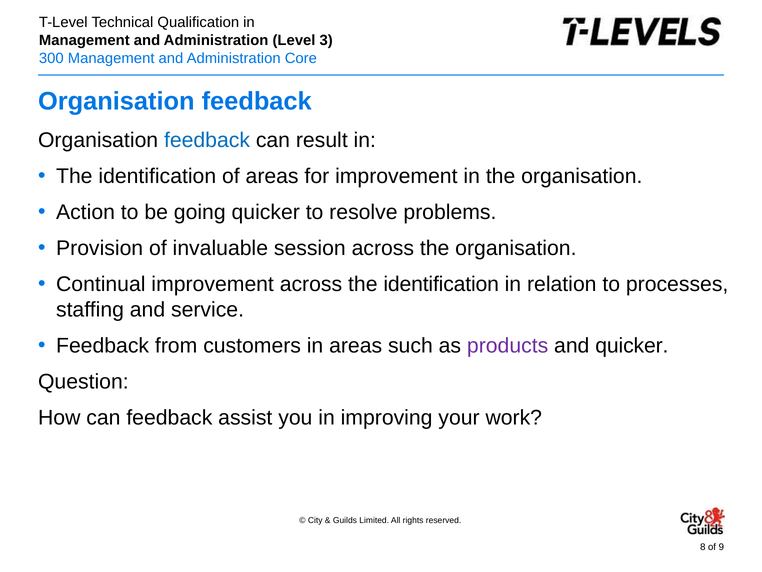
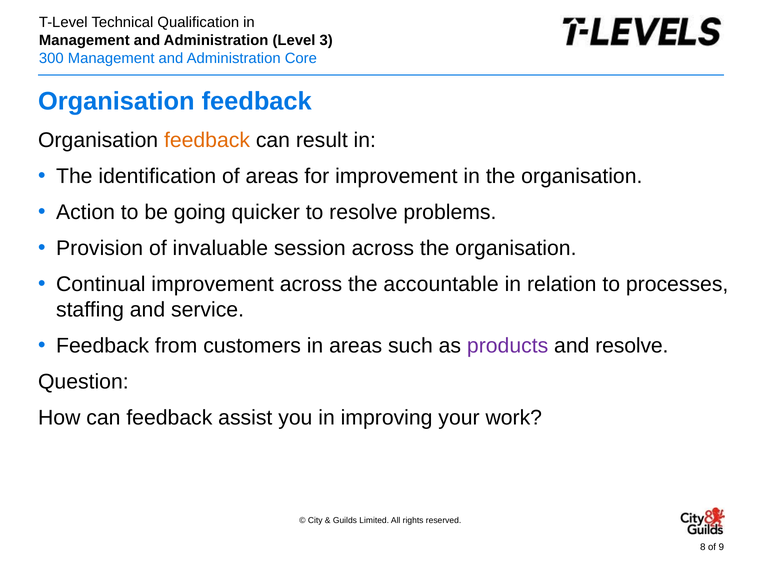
feedback colour: blue -> orange (207, 140)
across the identification: identification -> accountable (441, 284)
and quicker: quicker -> resolve (632, 345)
